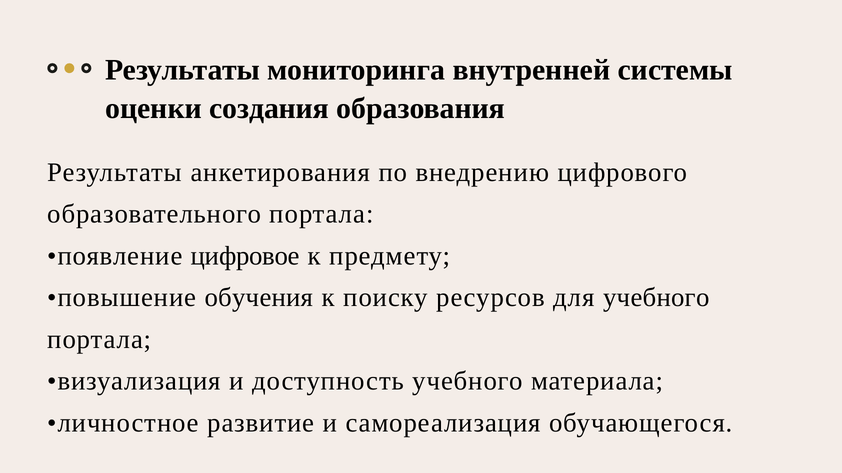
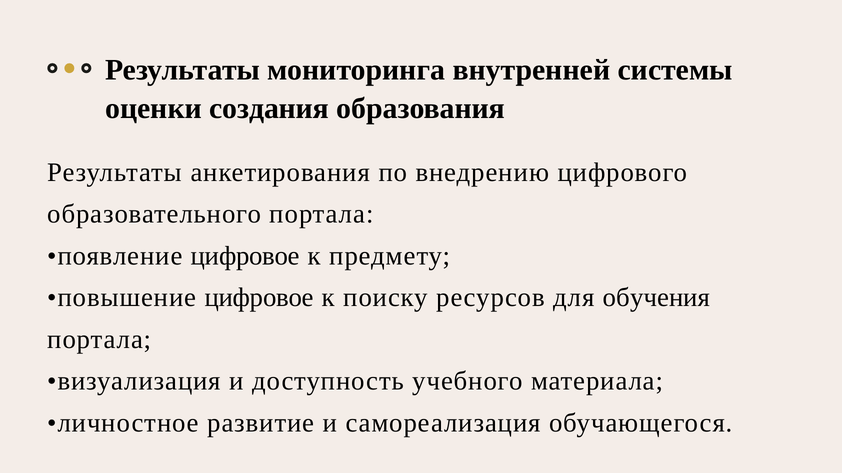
повышение обучения: обучения -> цифровое (259, 298)
для учебного: учебного -> обучения (657, 298)
